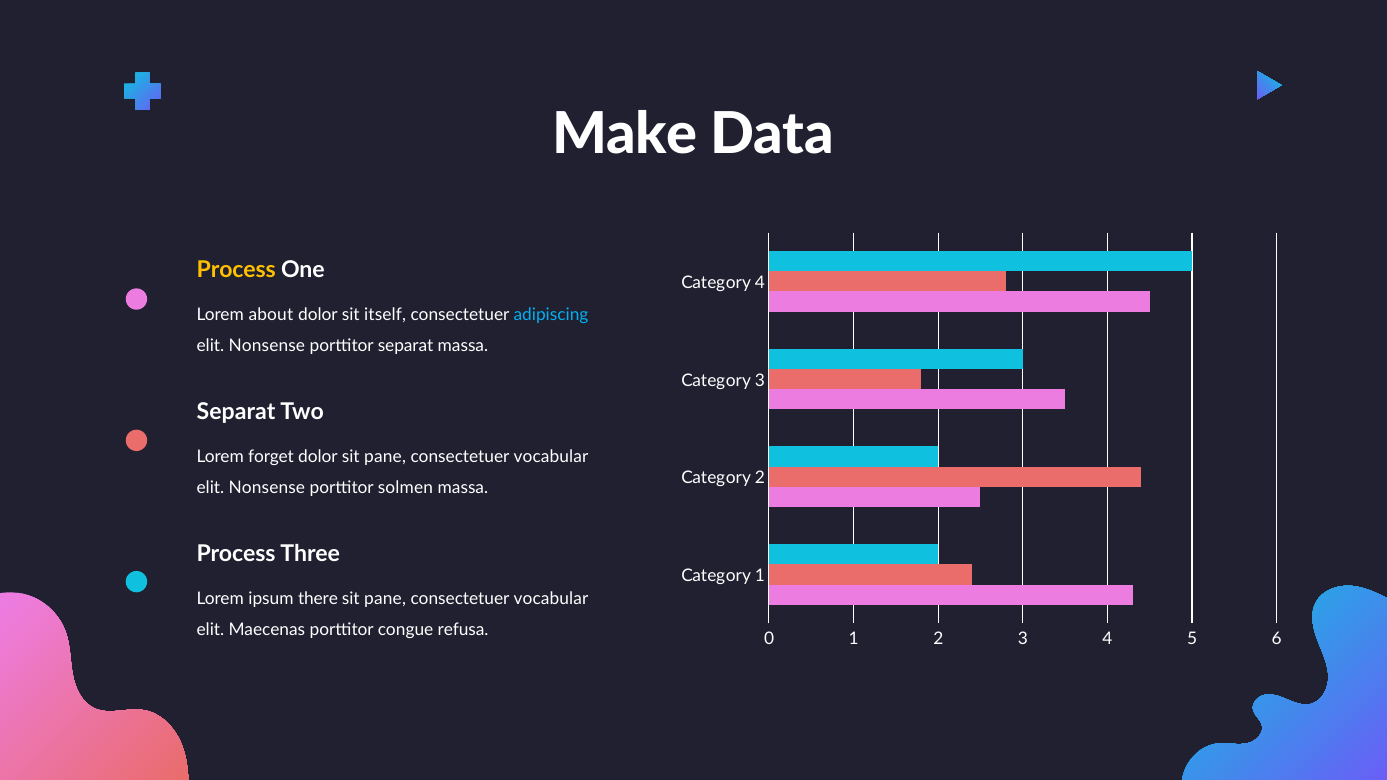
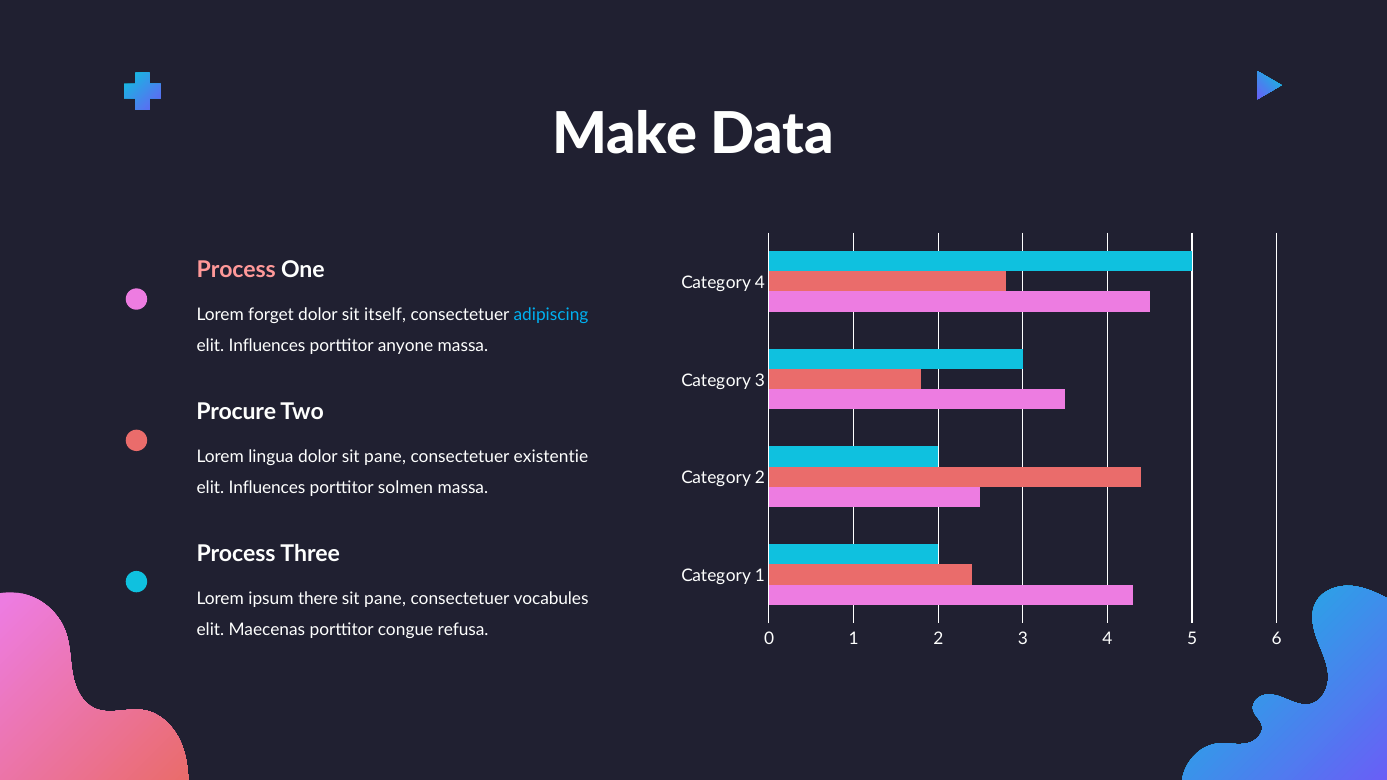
Process colour: yellow -> pink (236, 270)
about: about -> forget (271, 315)
Nonsense: Nonsense -> Influences (267, 346)
porttitor separat: separat -> anyone (406, 346)
Separat: Separat -> Procure (236, 412)
forget: forget -> lingua (271, 456)
vocabular: vocabular -> existentie (551, 456)
Nonsense: Nonsense -> Influences (267, 488)
vocabular: vocabular -> vocabules (551, 598)
